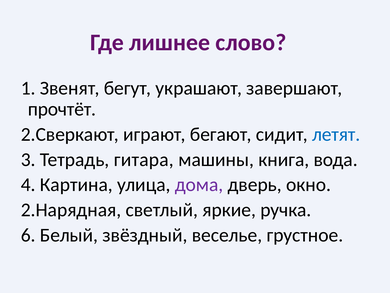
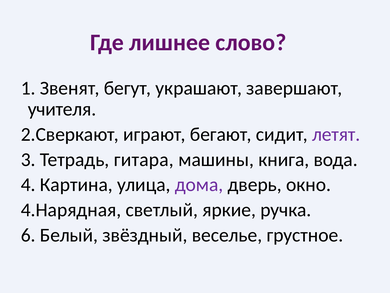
прочтёт: прочтёт -> учителя (62, 109)
летят colour: blue -> purple (336, 134)
2.Нарядная: 2.Нарядная -> 4.Нарядная (71, 210)
